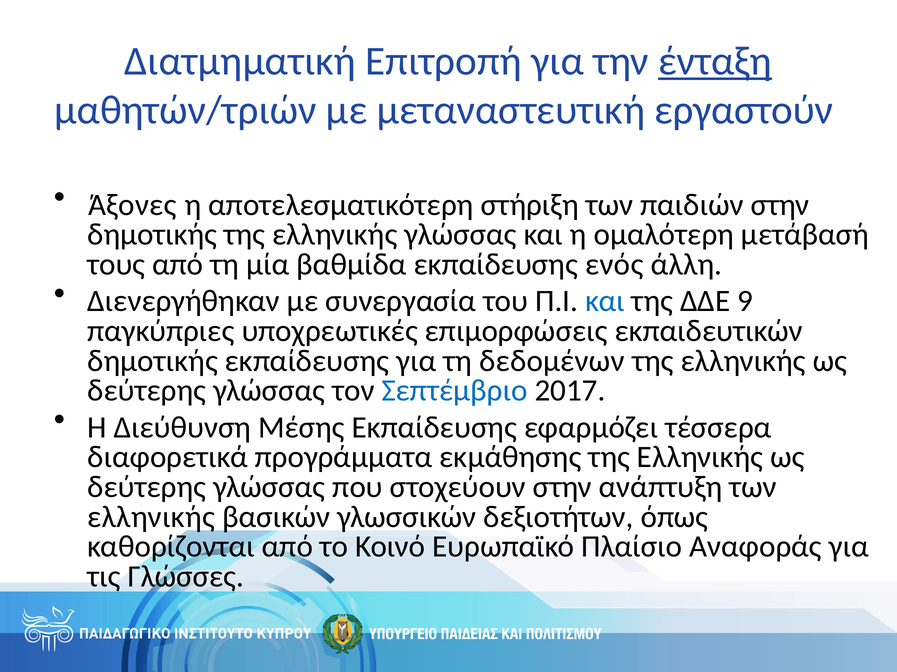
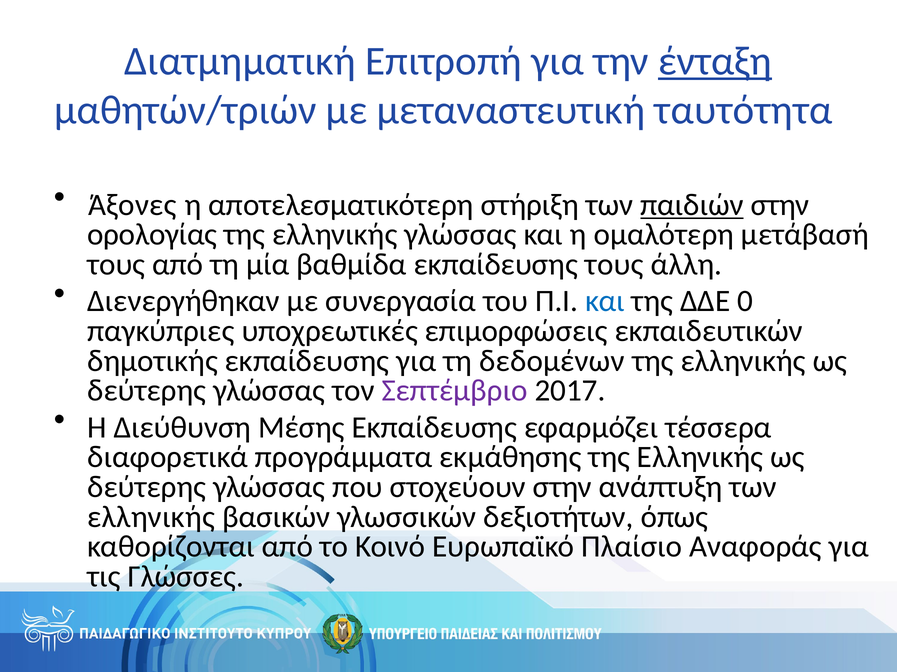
εργαστούν: εργαστούν -> ταυτότητα (743, 111)
παιδιών underline: none -> present (692, 205)
δημοτικής: δημοτικής -> ορολογίας (152, 235)
εκπαίδευσης ενός: ενός -> τους (614, 265)
9: 9 -> 0 (745, 301)
Σεπτέμβριο colour: blue -> purple (455, 391)
